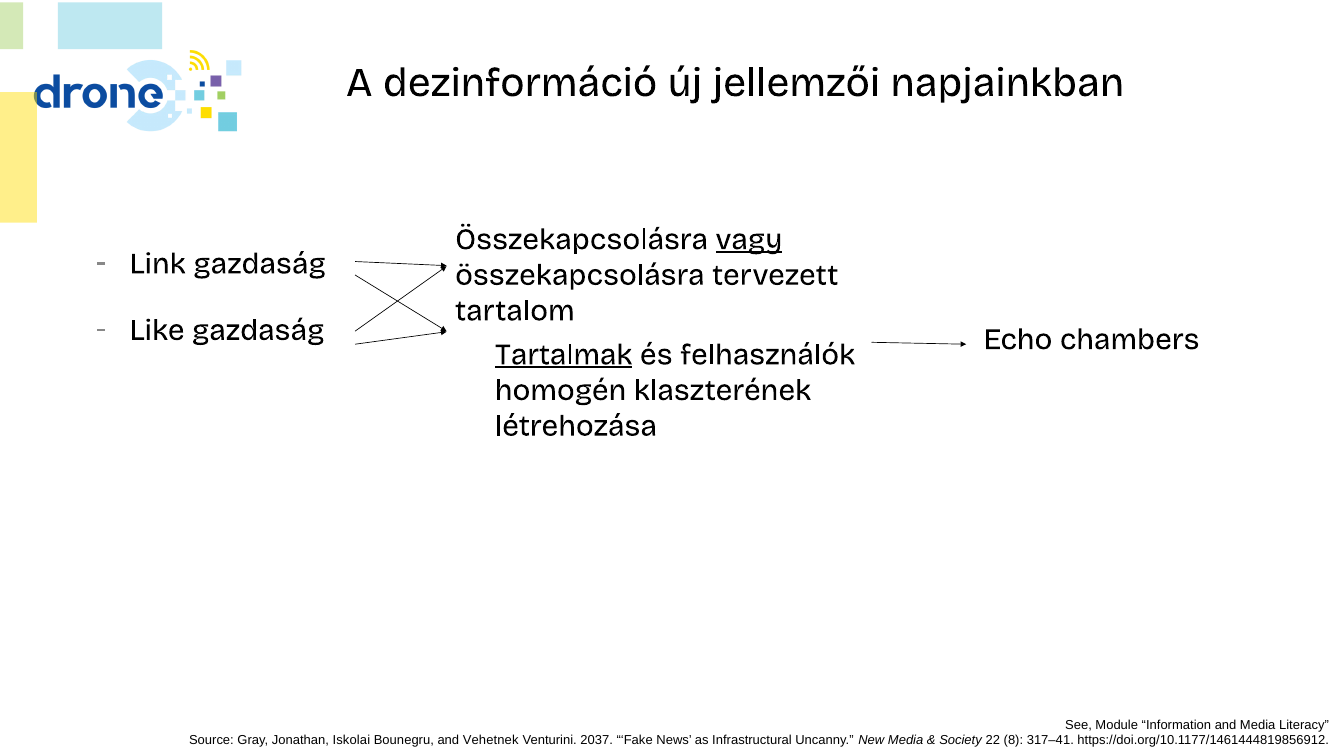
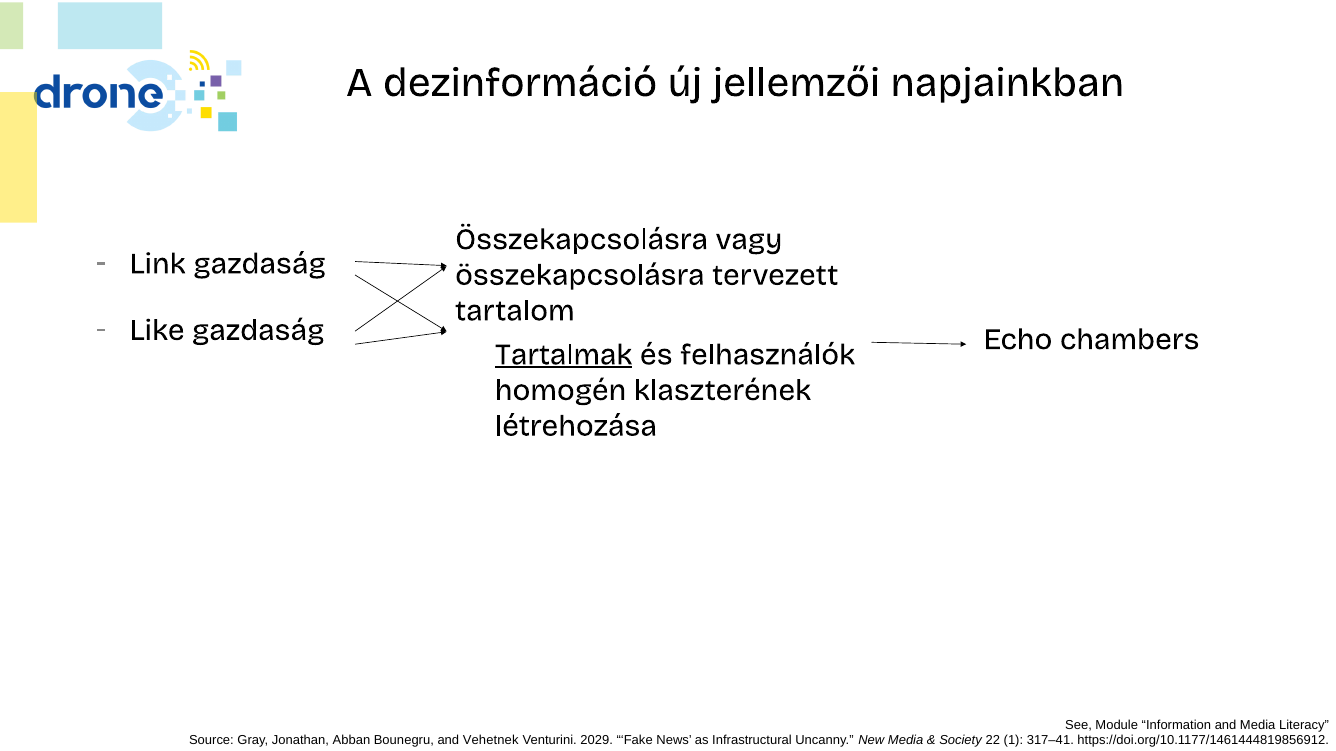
vagy underline: present -> none (749, 239)
Iskolai: Iskolai -> Abban (351, 741)
2037: 2037 -> 2029 (597, 741)
8: 8 -> 1 (1013, 741)
